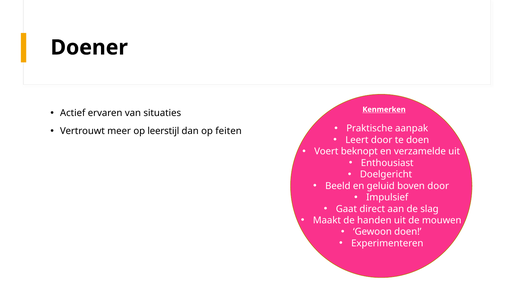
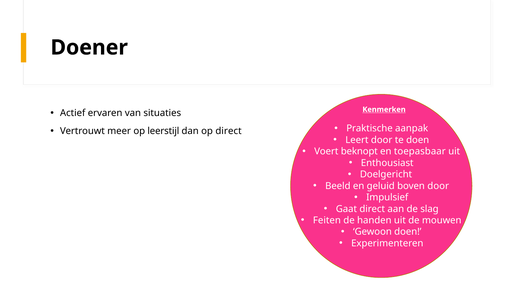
op feiten: feiten -> direct (229, 131)
verzamelde: verzamelde -> toepasbaar (420, 151)
Maakt: Maakt -> Feiten (327, 220)
